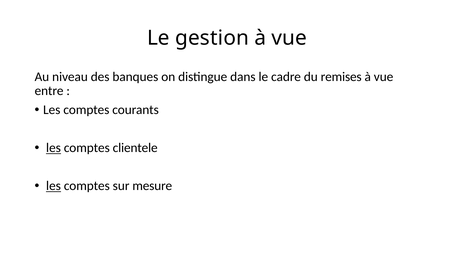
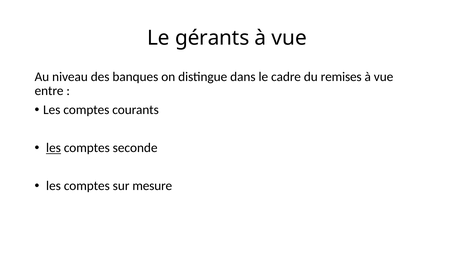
gestion: gestion -> gérants (212, 38)
clientele: clientele -> seconde (135, 148)
les underline: present -> none (53, 186)
